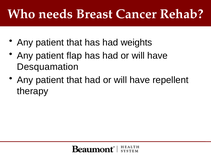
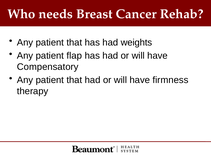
Desquamation: Desquamation -> Compensatory (48, 67)
repellent: repellent -> firmness (170, 80)
